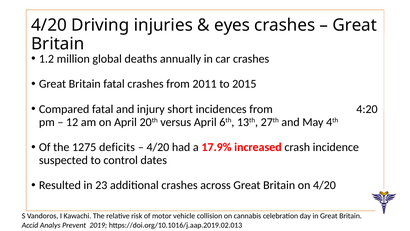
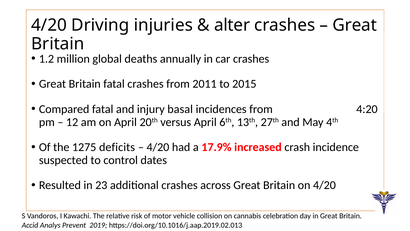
eyes: eyes -> alter (232, 25)
short: short -> basal (180, 109)
